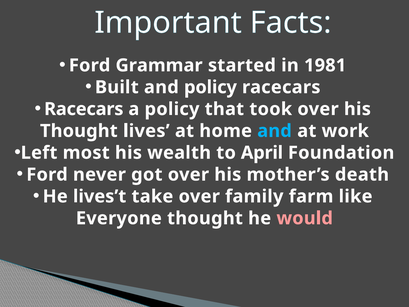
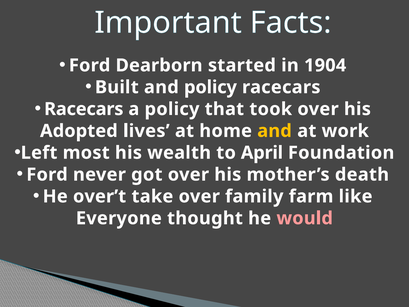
Grammar: Grammar -> Dearborn (159, 65)
1981: 1981 -> 1904 (325, 65)
Thought: Thought -> Adopted (79, 131)
and colour: light blue -> yellow (275, 131)
lives’t: lives’t -> over’t (100, 196)
